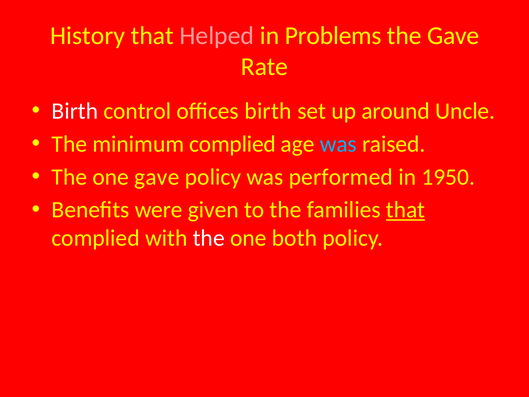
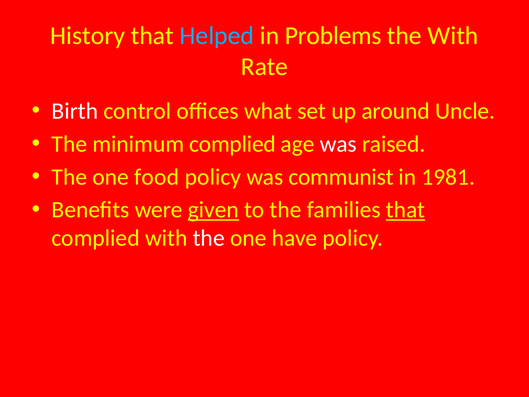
Helped colour: pink -> light blue (217, 36)
the Gave: Gave -> With (453, 36)
offices birth: birth -> what (268, 111)
was colour: light blue -> white (338, 144)
one gave: gave -> food (157, 177)
performed: performed -> communist (341, 177)
1950: 1950 -> 1981 (448, 177)
given underline: none -> present (213, 210)
both: both -> have (295, 238)
